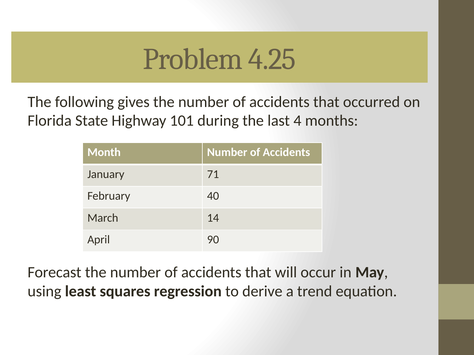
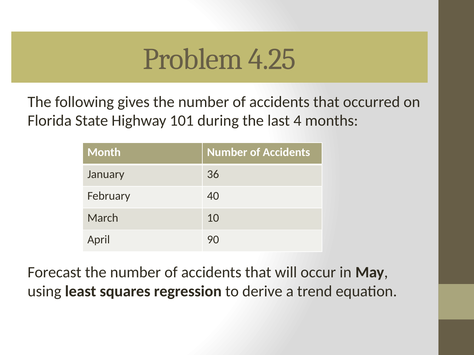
71: 71 -> 36 (213, 174)
14: 14 -> 10 (213, 218)
